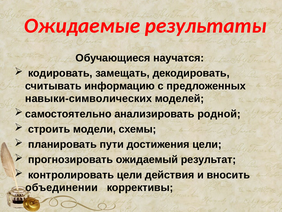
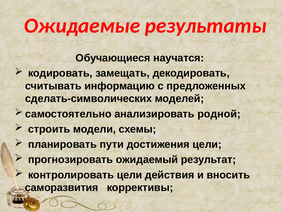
навыки-символических: навыки-символических -> сделать-символических (89, 98)
объединении: объединении -> саморазвития (62, 187)
